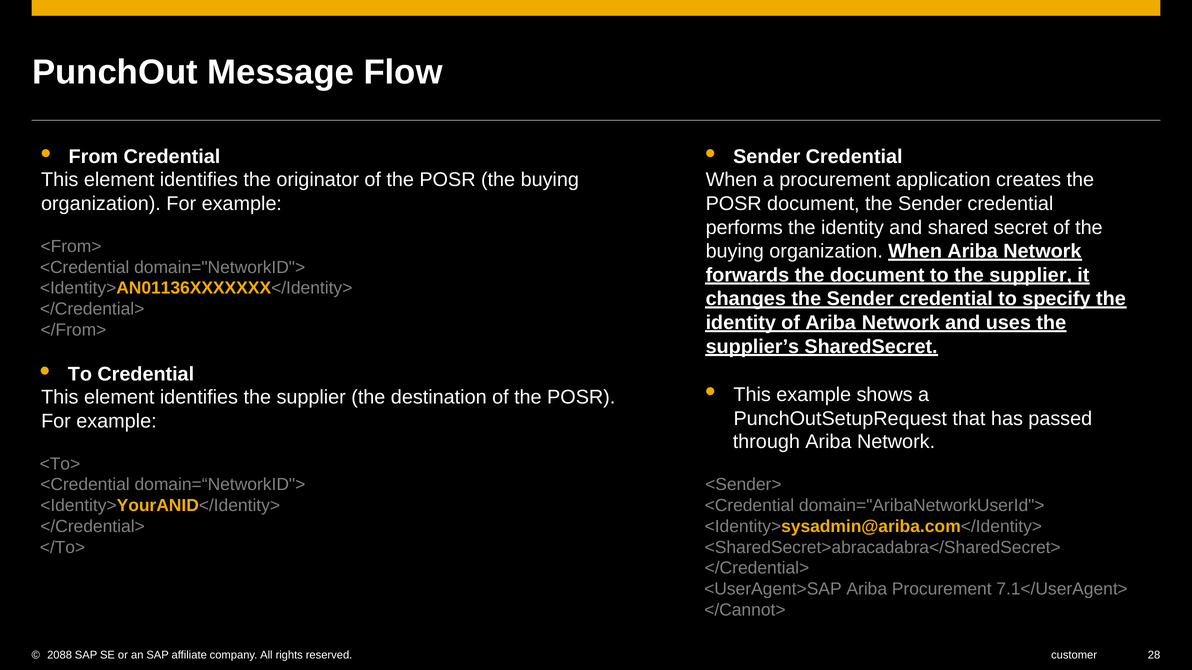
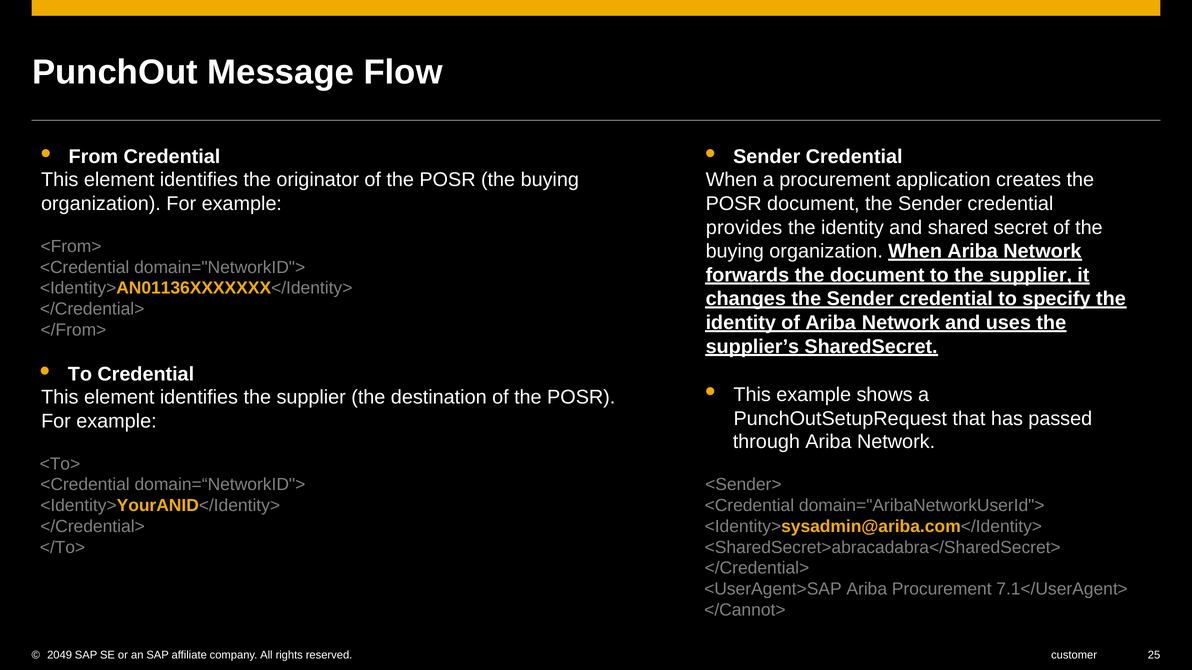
performs: performs -> provides (744, 228)
2088: 2088 -> 2049 (60, 655)
28: 28 -> 25 (1154, 655)
